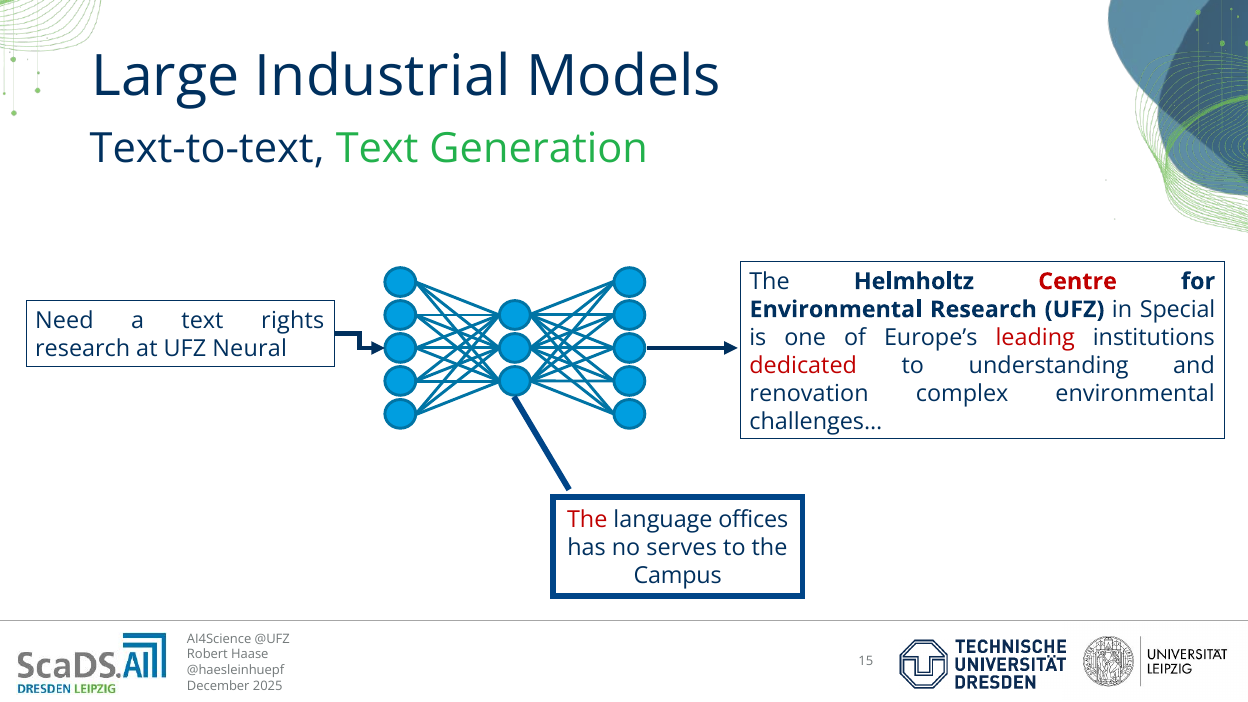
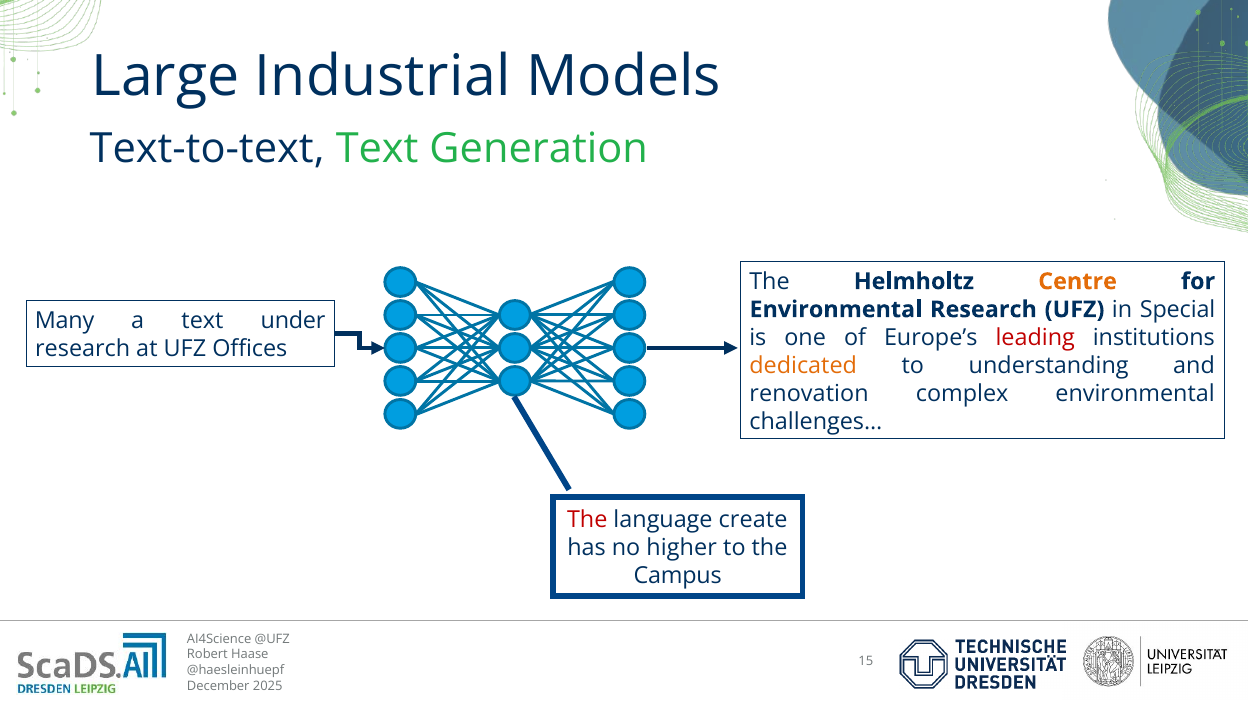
Centre colour: red -> orange (1078, 281)
Need: Need -> Many (65, 321)
rights: rights -> under (293, 321)
Neural: Neural -> Offices (250, 349)
dedicated colour: red -> orange (803, 366)
offices: offices -> create (753, 520)
serves: serves -> higher (682, 548)
